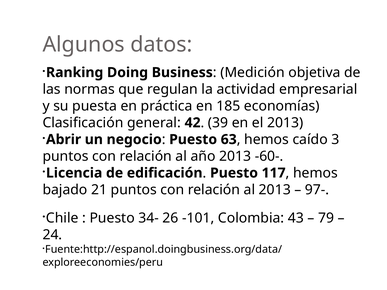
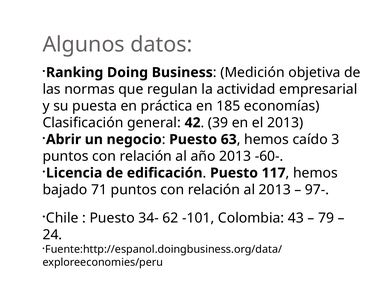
21: 21 -> 71 (99, 190)
26: 26 -> 62 (170, 218)
